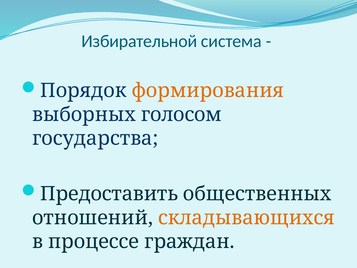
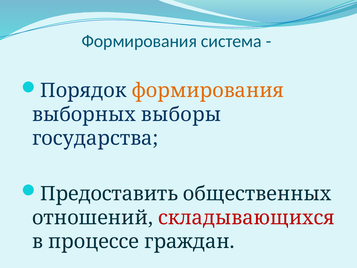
Избирательной: Избирательной -> Формирования (139, 41)
голосом: голосом -> выборы (181, 114)
складывающихся colour: orange -> red (246, 218)
